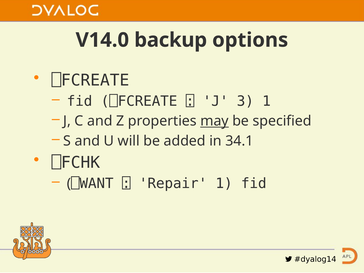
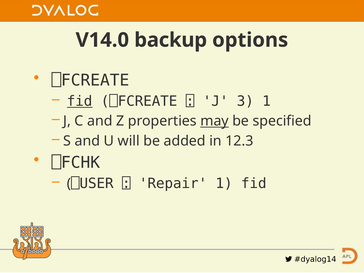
fid underline: none -> present (80, 101)
34.1: 34.1 -> 12.3 (239, 141)
⎕WANT: ⎕WANT -> ⎕USER (92, 183)
